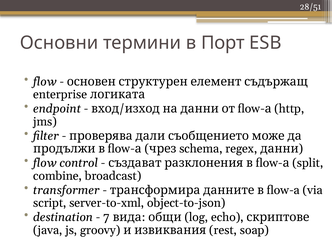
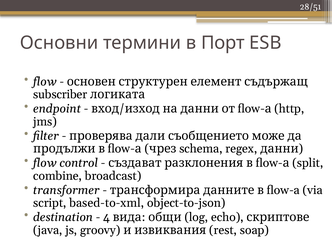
enterprise: enterprise -> subscriber (60, 95)
server-to-xml: server-to-xml -> based-to-xml (107, 203)
7: 7 -> 4 (107, 217)
